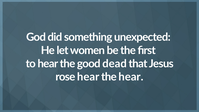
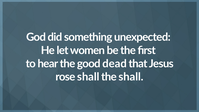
rose hear: hear -> shall (88, 77)
the hear: hear -> shall (131, 77)
